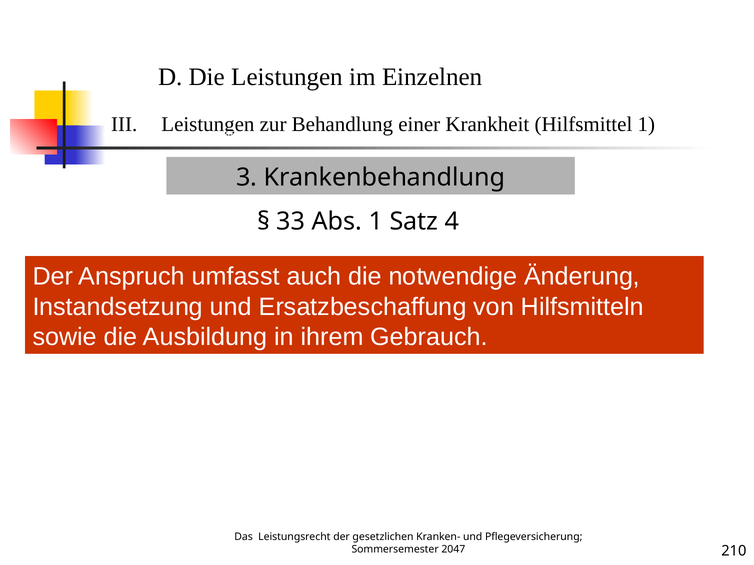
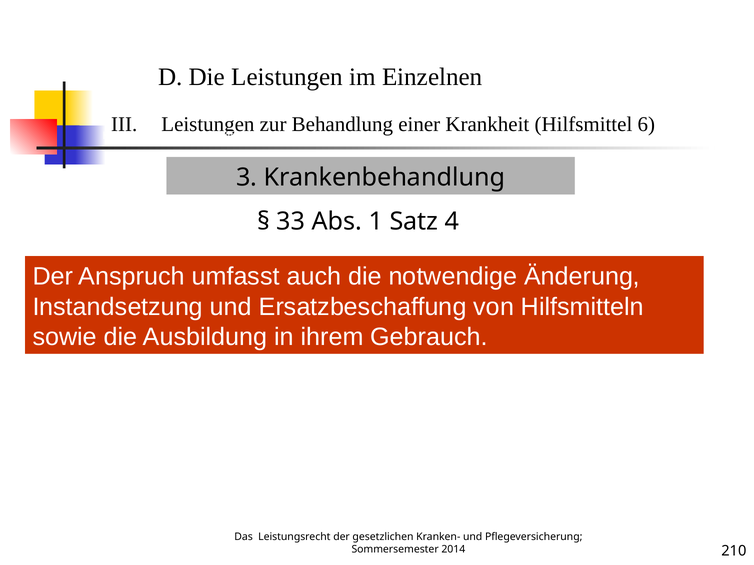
Hilfsmittel 1: 1 -> 6 (646, 125)
2047: 2047 -> 2014 (453, 550)
